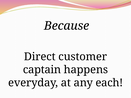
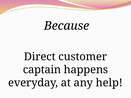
each: each -> help (109, 83)
